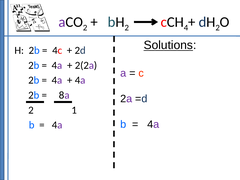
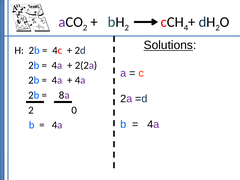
1: 1 -> 0 (74, 110)
